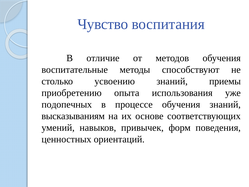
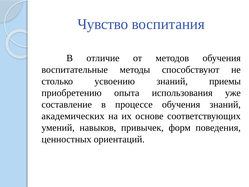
подопечных: подопечных -> составление (67, 104)
высказываниям: высказываниям -> академических (73, 116)
